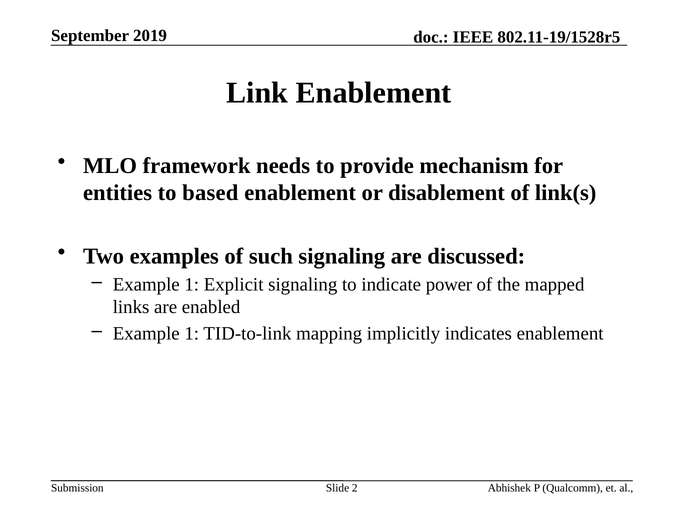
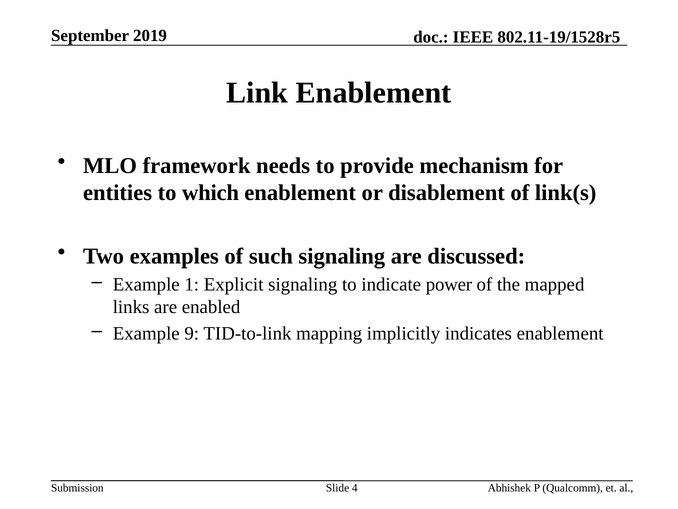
based: based -> which (211, 193)
1: 1 -> 9 (192, 333)
2: 2 -> 4 (355, 488)
